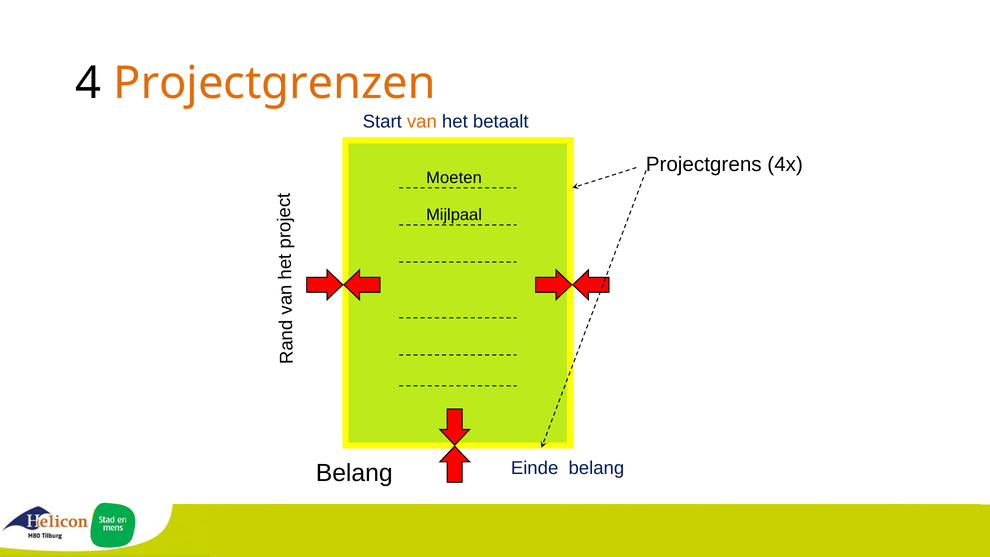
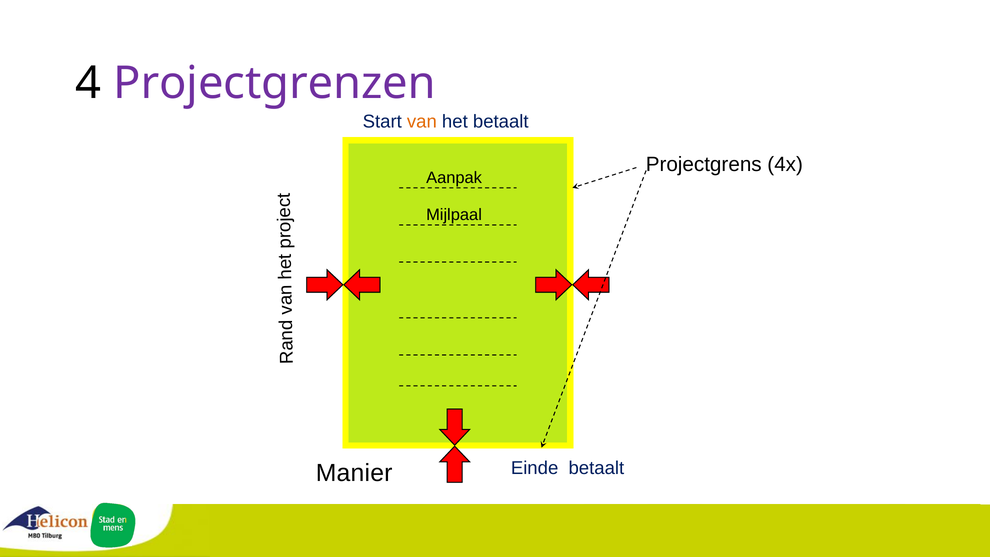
Projectgrenzen colour: orange -> purple (275, 83)
Moeten: Moeten -> Aanpak (454, 178)
Einde belang: belang -> betaalt (596, 468)
Belang: Belang -> Manier (354, 473)
